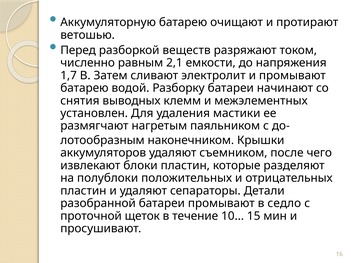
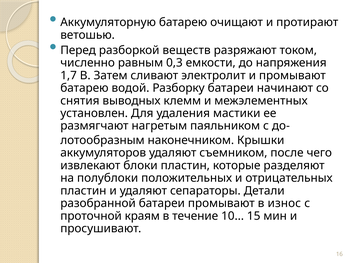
2,1: 2,1 -> 0,3 (174, 63)
седло: седло -> износ (284, 204)
щеток: щеток -> краям (142, 216)
